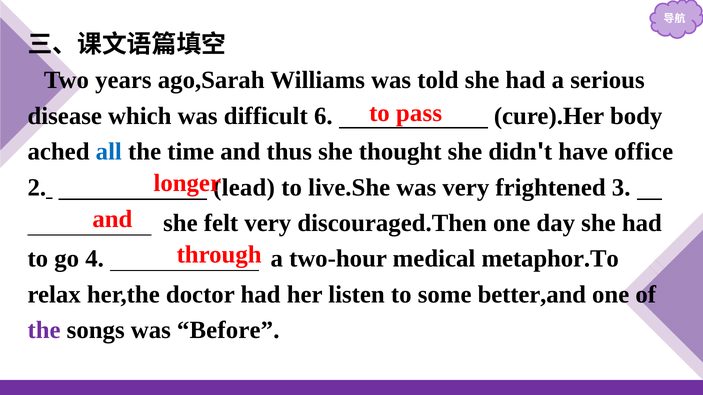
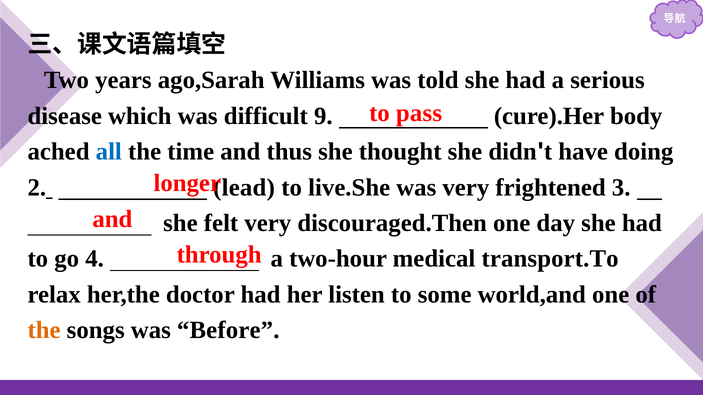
6: 6 -> 9 (323, 116)
office: office -> doing (644, 152)
metaphor.To: metaphor.To -> transport.To (550, 259)
better,and: better,and -> world,and (532, 295)
the colour: purple -> orange (44, 330)
